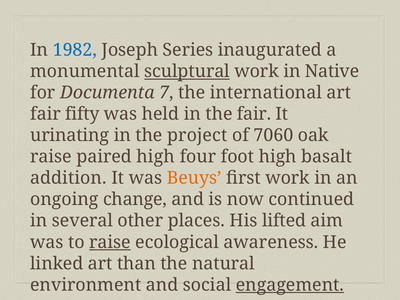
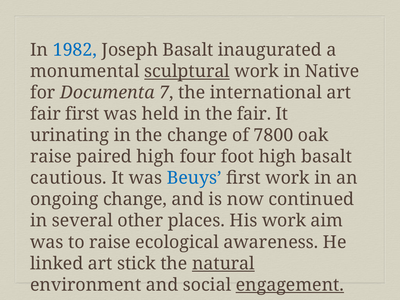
Joseph Series: Series -> Basalt (188, 50)
fair fifty: fifty -> first (82, 114)
the project: project -> change (197, 135)
7060: 7060 -> 7800 (273, 135)
addition: addition -> cautious (68, 178)
Beuys colour: orange -> blue (194, 178)
His lifted: lifted -> work (284, 221)
raise underline: present -> none (110, 242)
than: than -> stick (137, 263)
natural underline: none -> present (223, 263)
